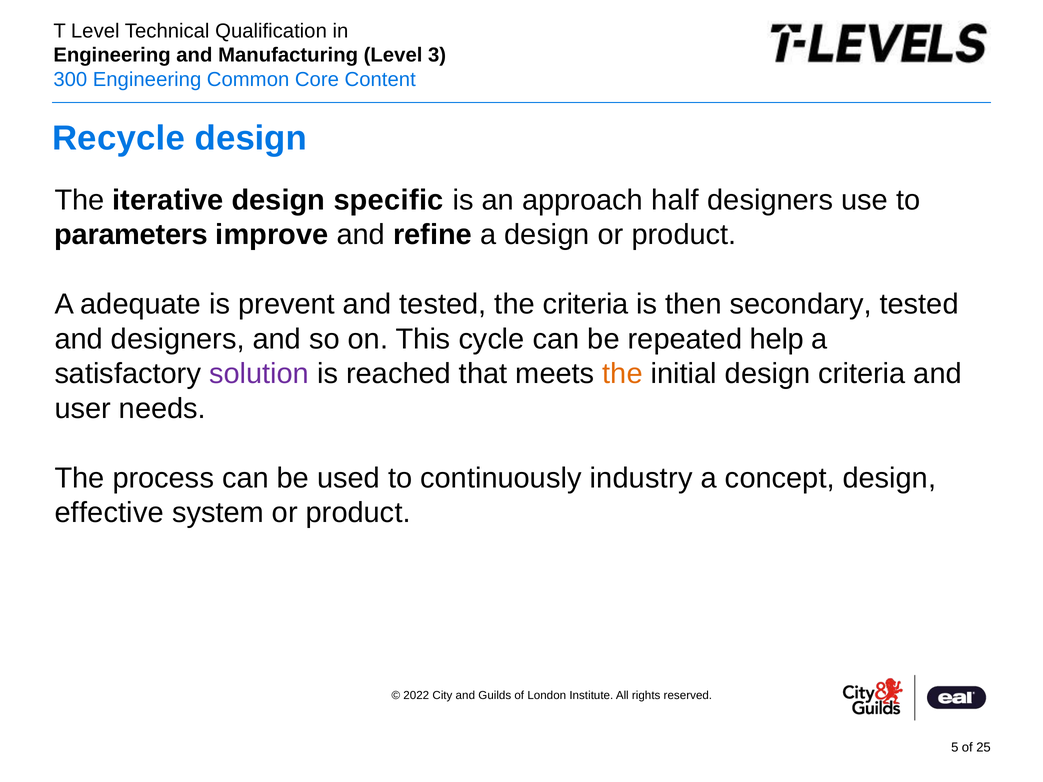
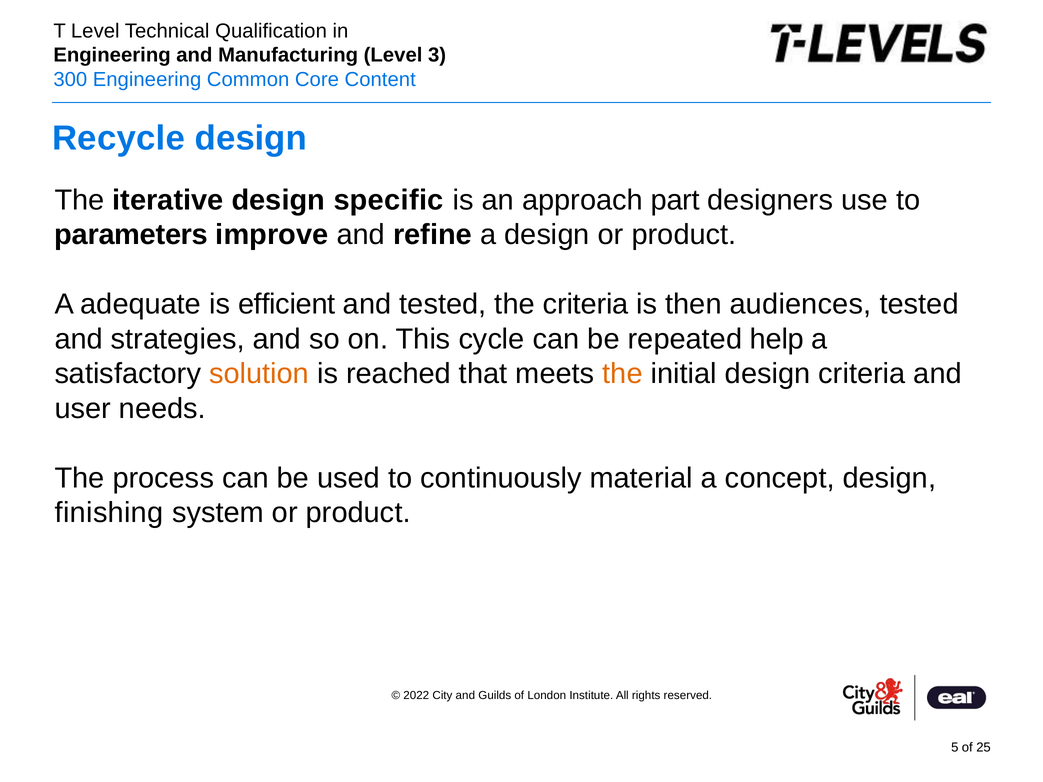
half: half -> part (675, 200)
prevent: prevent -> efficient (287, 304)
secondary: secondary -> audiences (801, 304)
and designers: designers -> strategies (178, 339)
solution colour: purple -> orange (259, 374)
industry: industry -> material (641, 478)
effective: effective -> finishing (109, 513)
